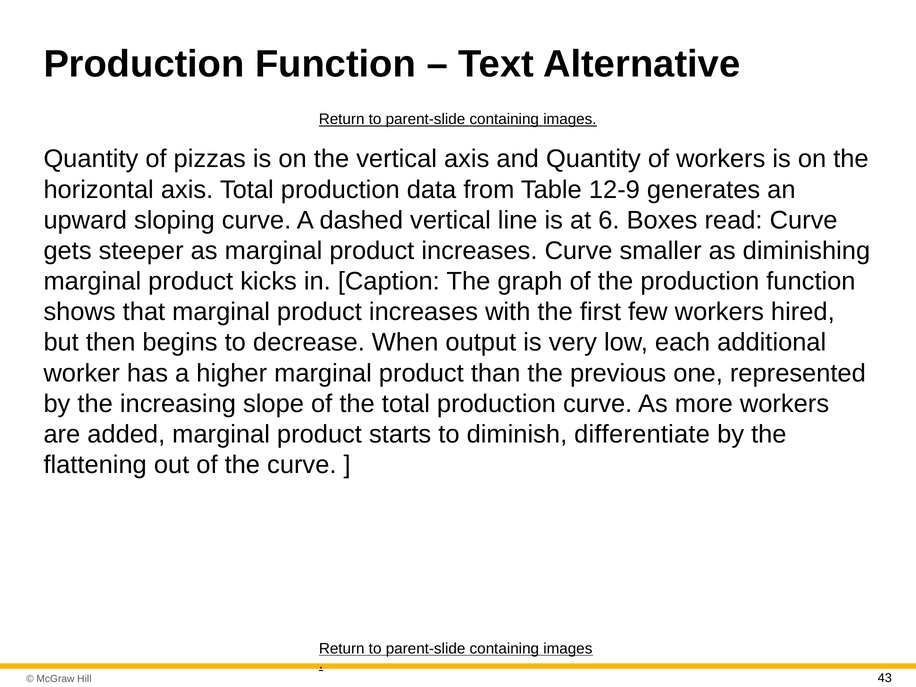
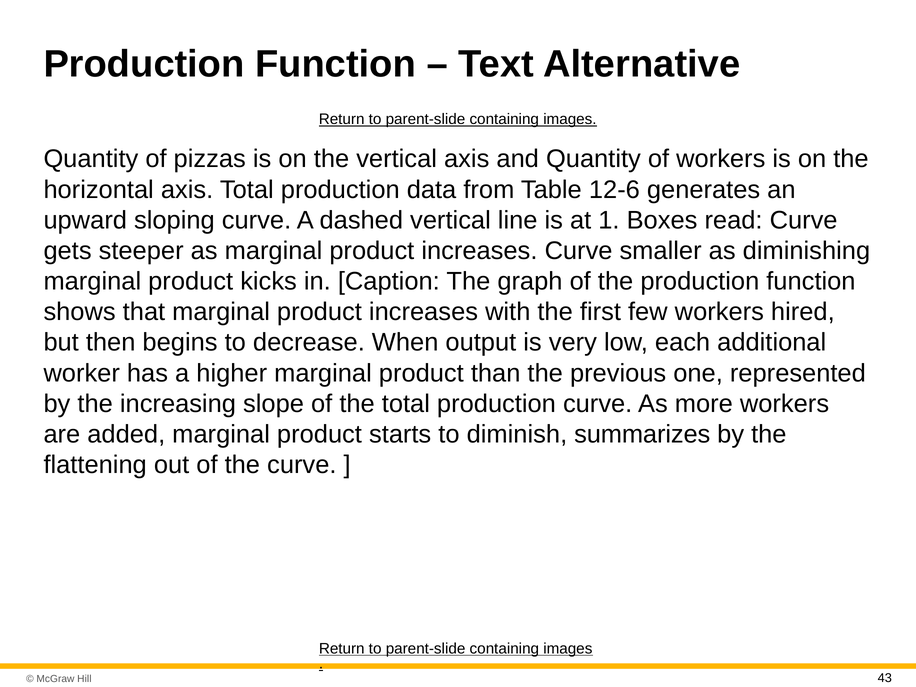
12-9: 12-9 -> 12-6 (614, 190)
6: 6 -> 1 (609, 220)
differentiate: differentiate -> summarizes (642, 434)
